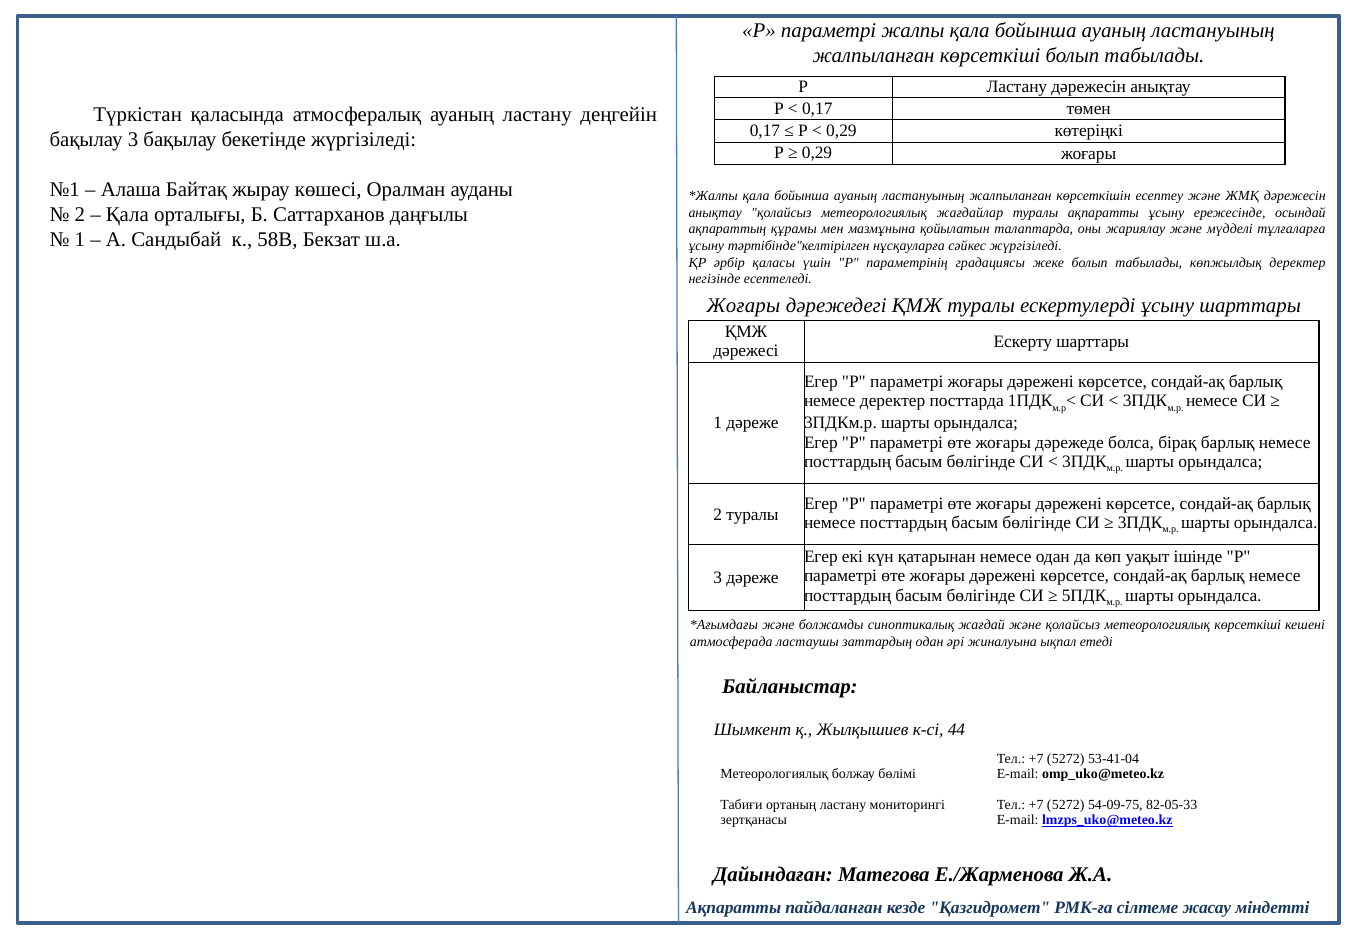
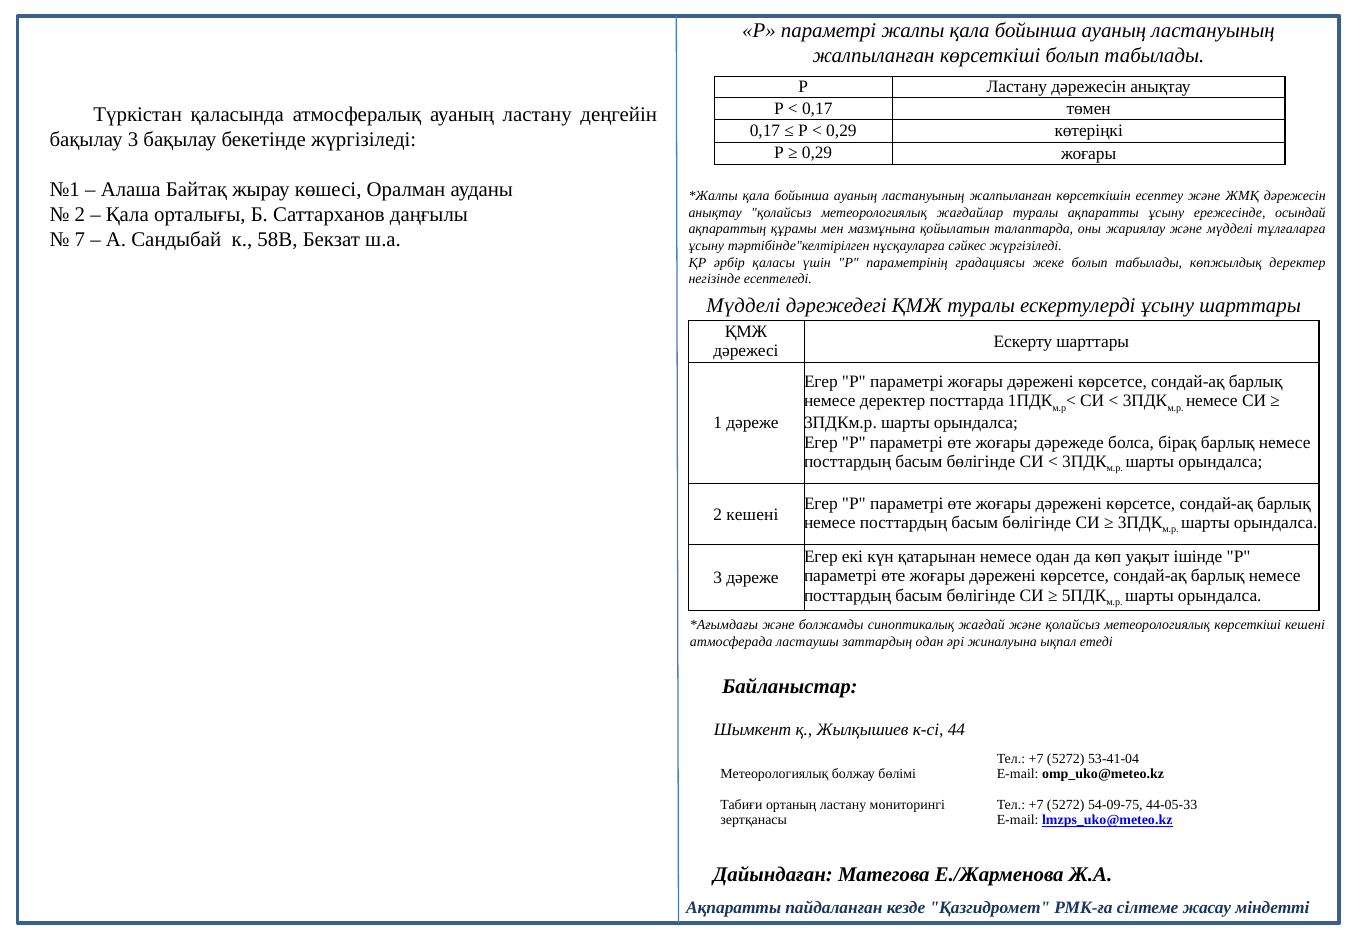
1: 1 -> 7 (80, 240)
Жоғары: Жоғары -> Мүдделі (743, 306)
2 туралы: туралы -> кешені (752, 515)
82-05-33: 82-05-33 -> 44-05-33 (1172, 805)
